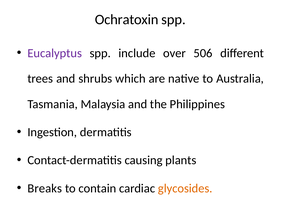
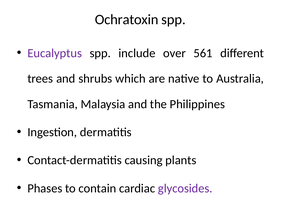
506: 506 -> 561 (203, 53)
Breaks: Breaks -> Phases (45, 188)
glycosides colour: orange -> purple (185, 188)
